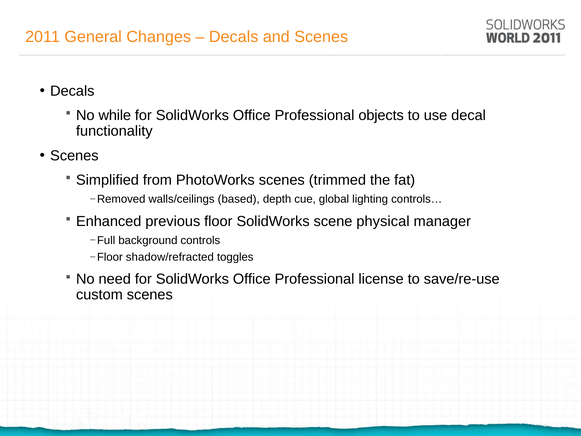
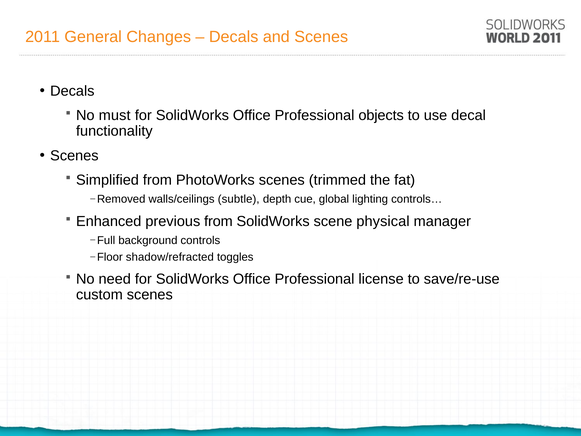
while: while -> must (115, 115)
based: based -> subtle (239, 199)
previous floor: floor -> from (218, 221)
